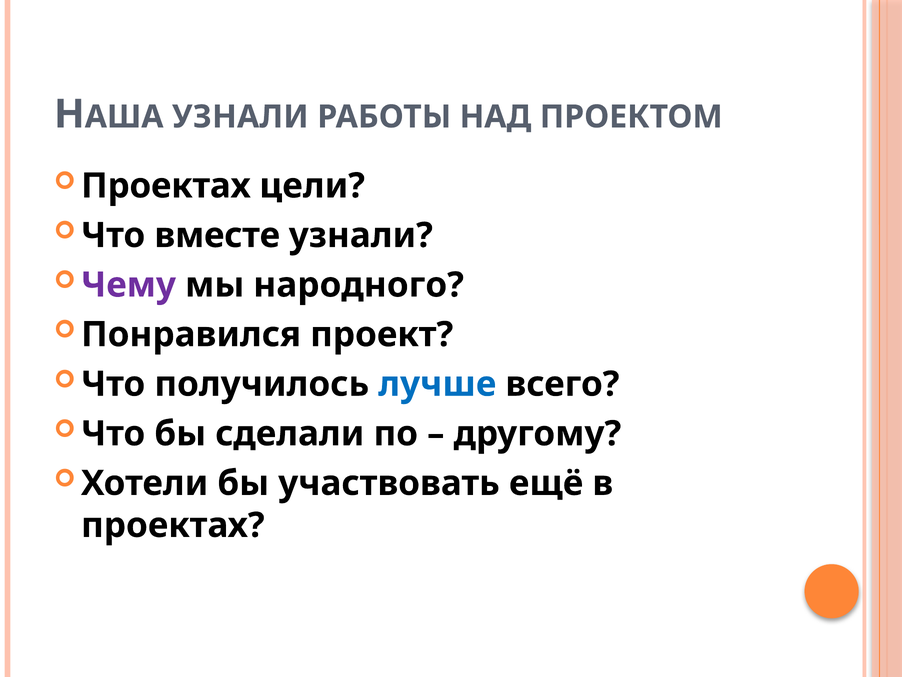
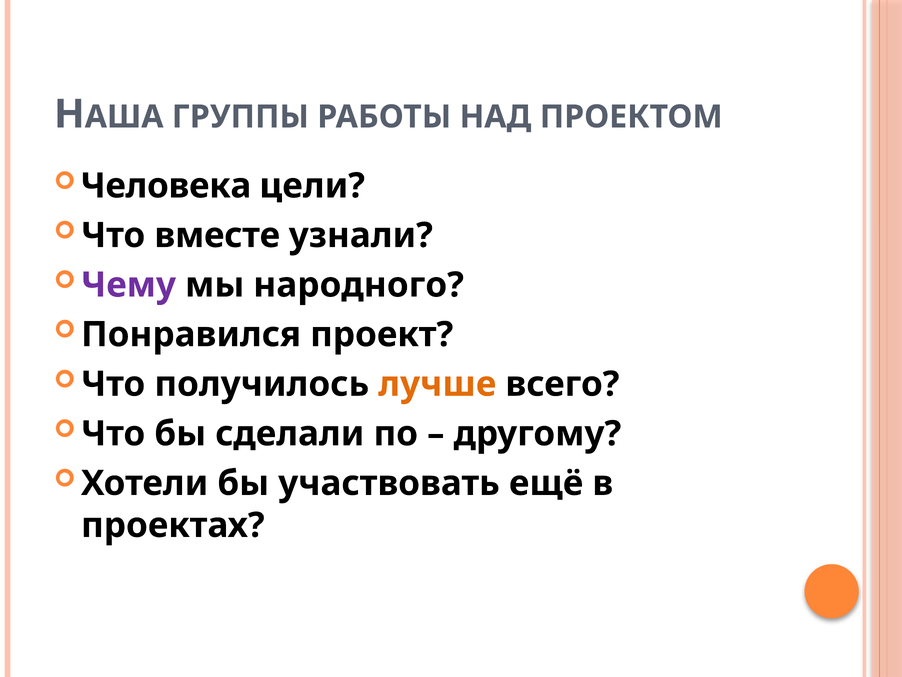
УЗНАЛИ: УЗНАЛИ -> ГРУППЫ (240, 117)
Проектах: Проектах -> Человека (166, 186)
лучше colour: blue -> orange (437, 384)
